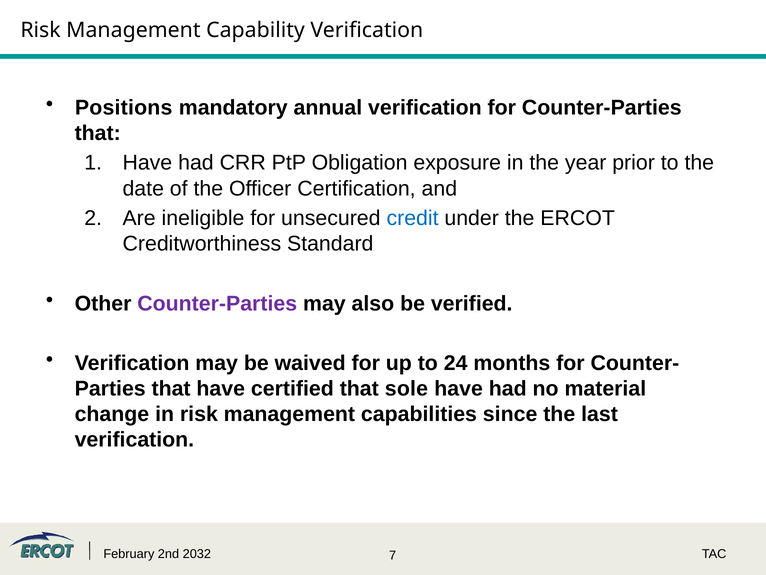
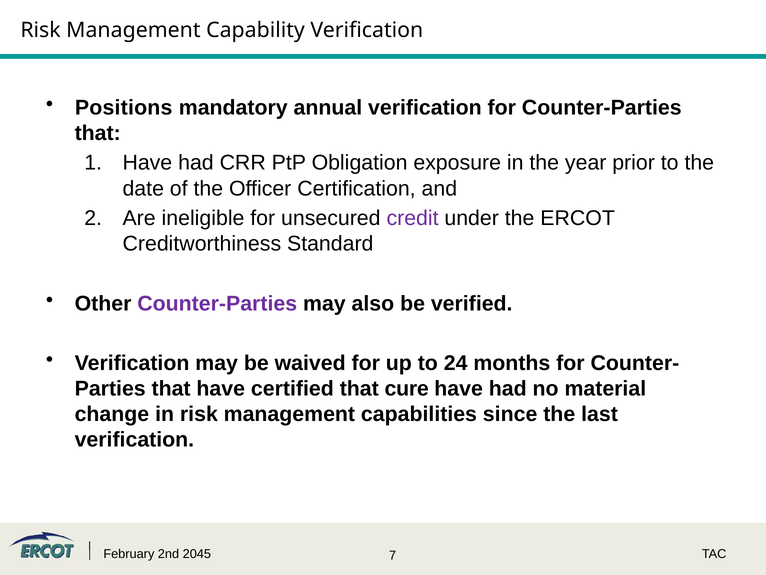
credit colour: blue -> purple (413, 218)
sole: sole -> cure (407, 388)
2032: 2032 -> 2045 (197, 553)
